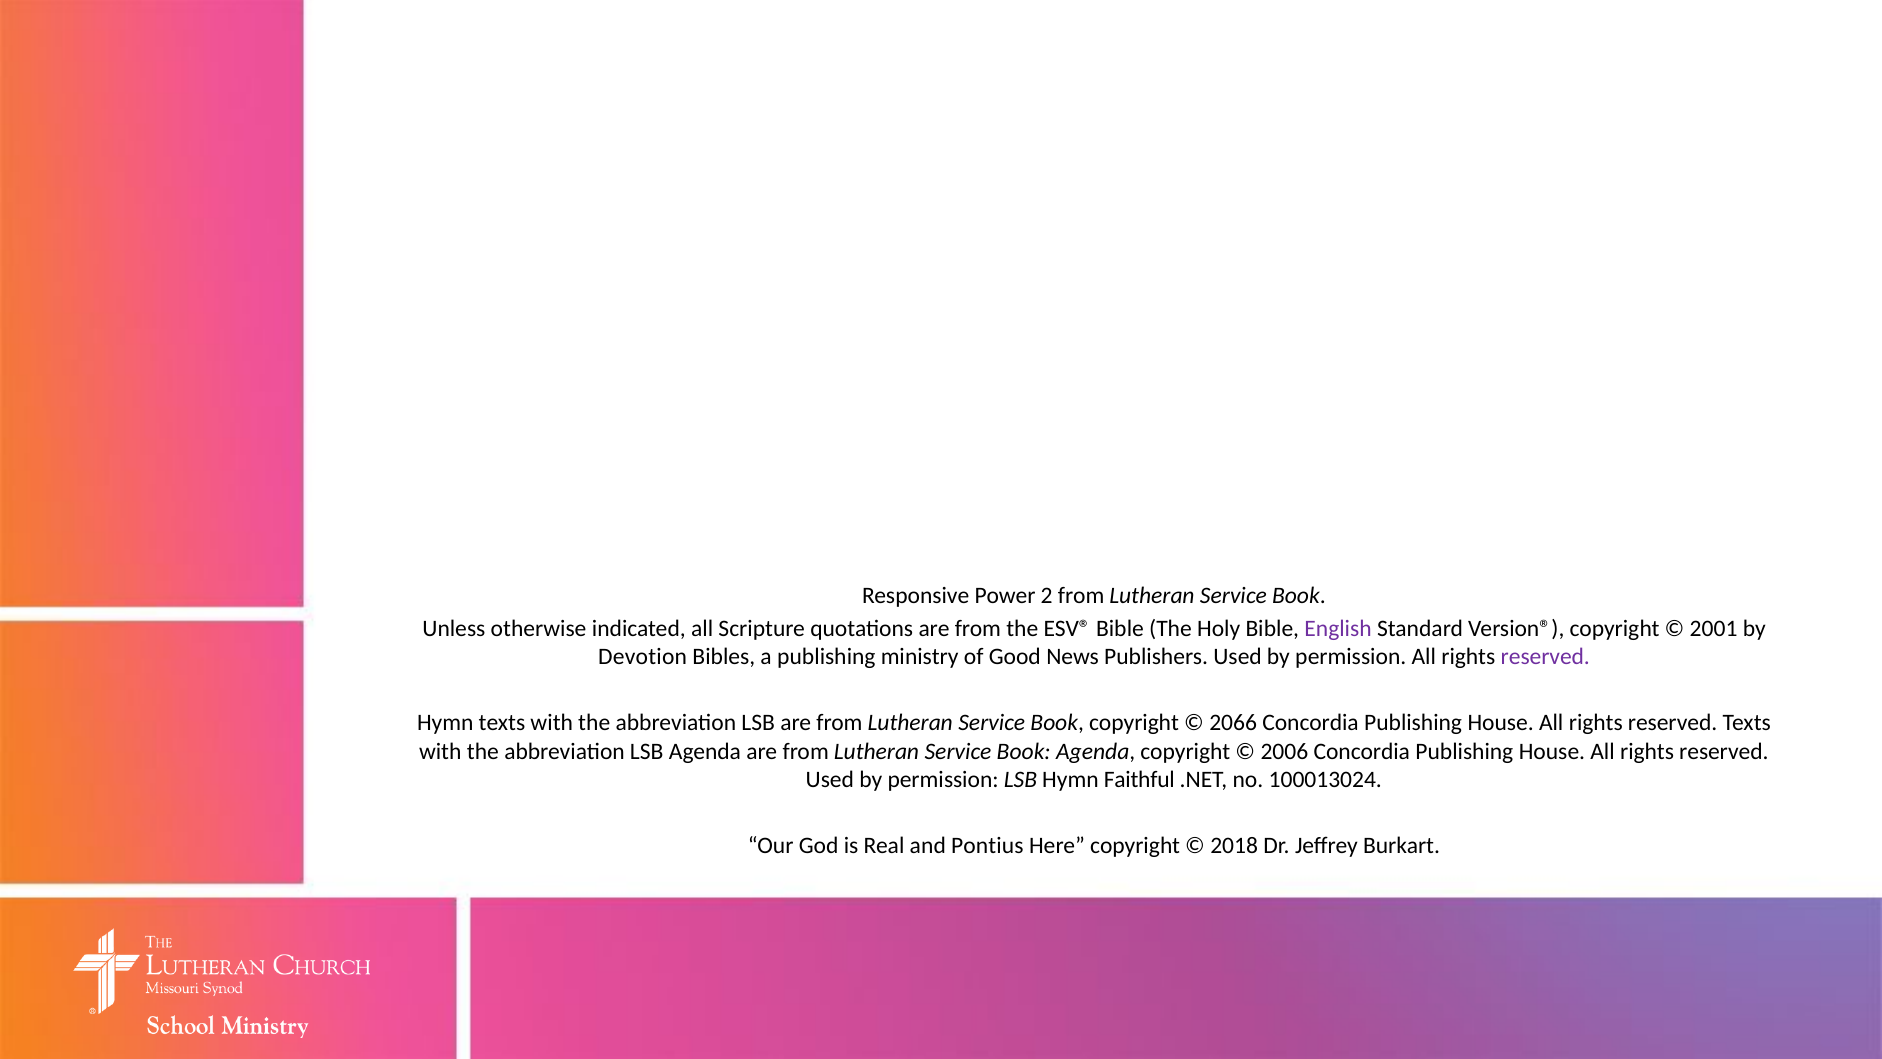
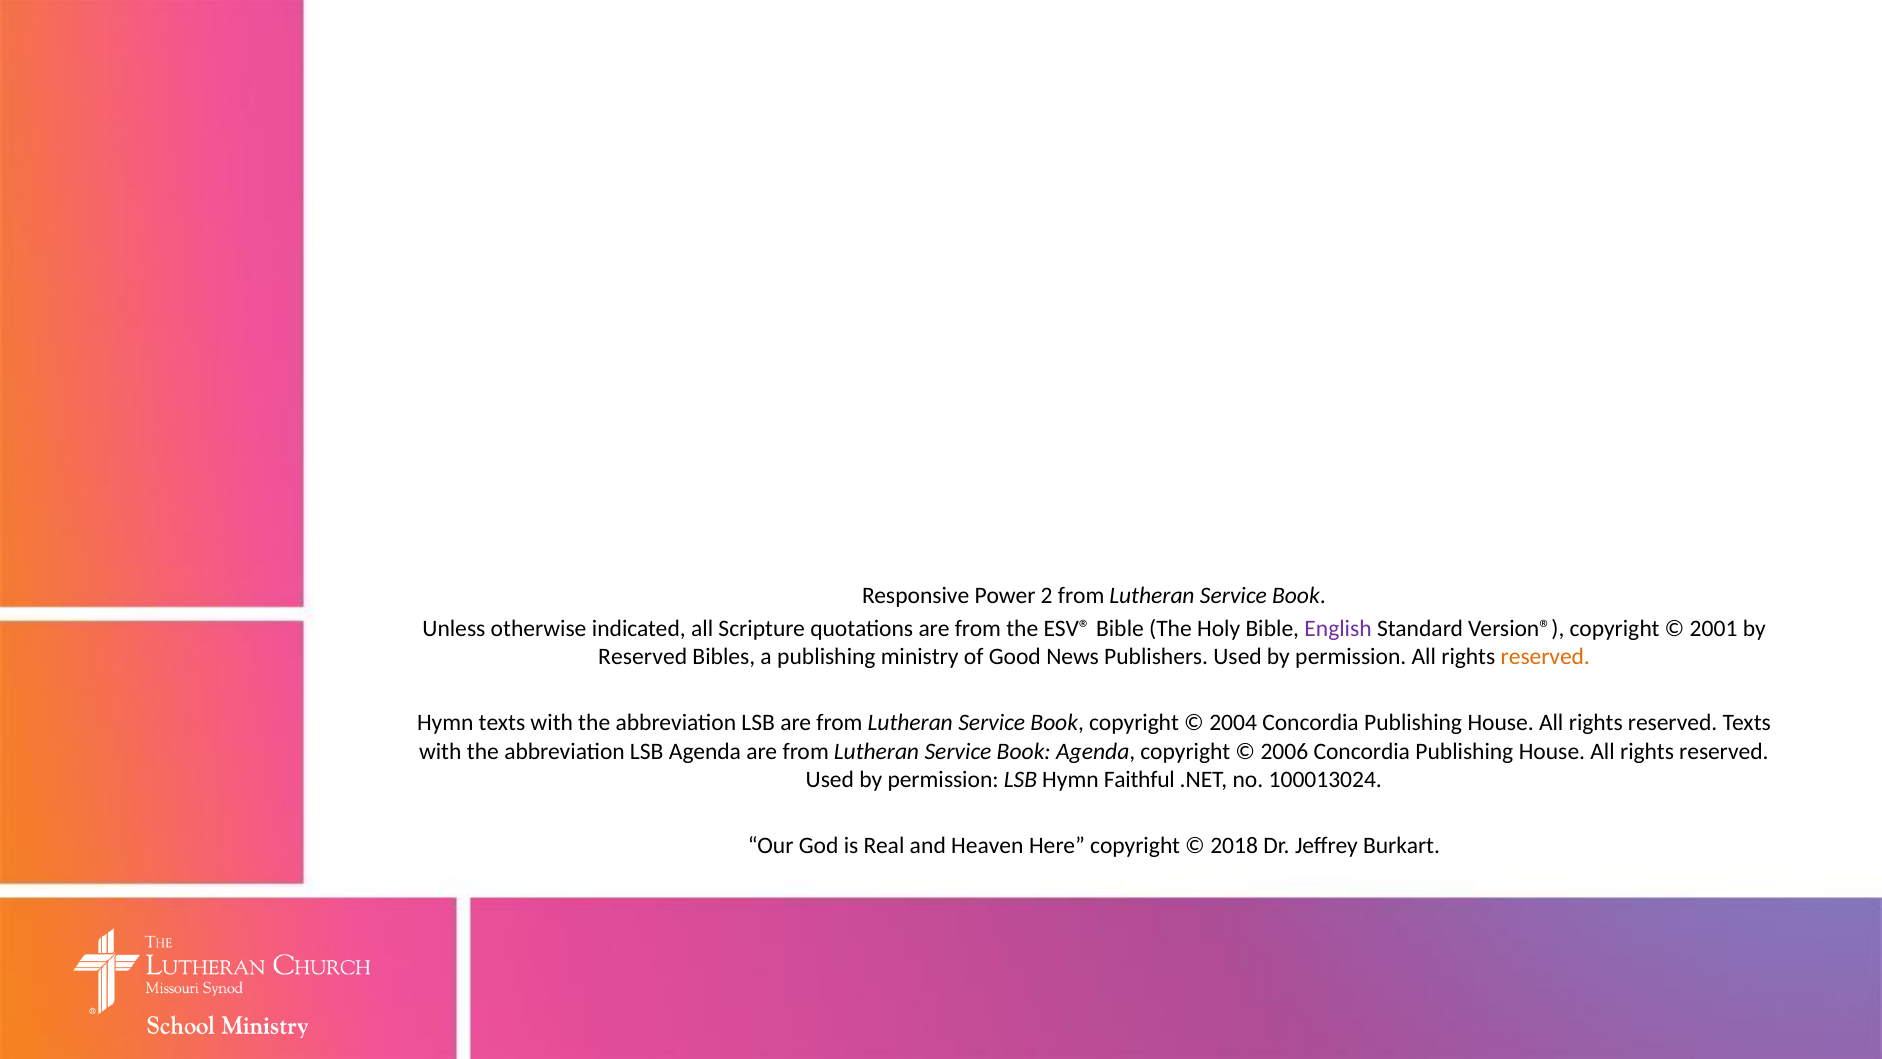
Devotion: Devotion -> Reserved (643, 657)
reserved colour: purple -> orange (1545, 657)
2066: 2066 -> 2004 (1233, 723)
Pontius: Pontius -> Heaven (987, 846)
